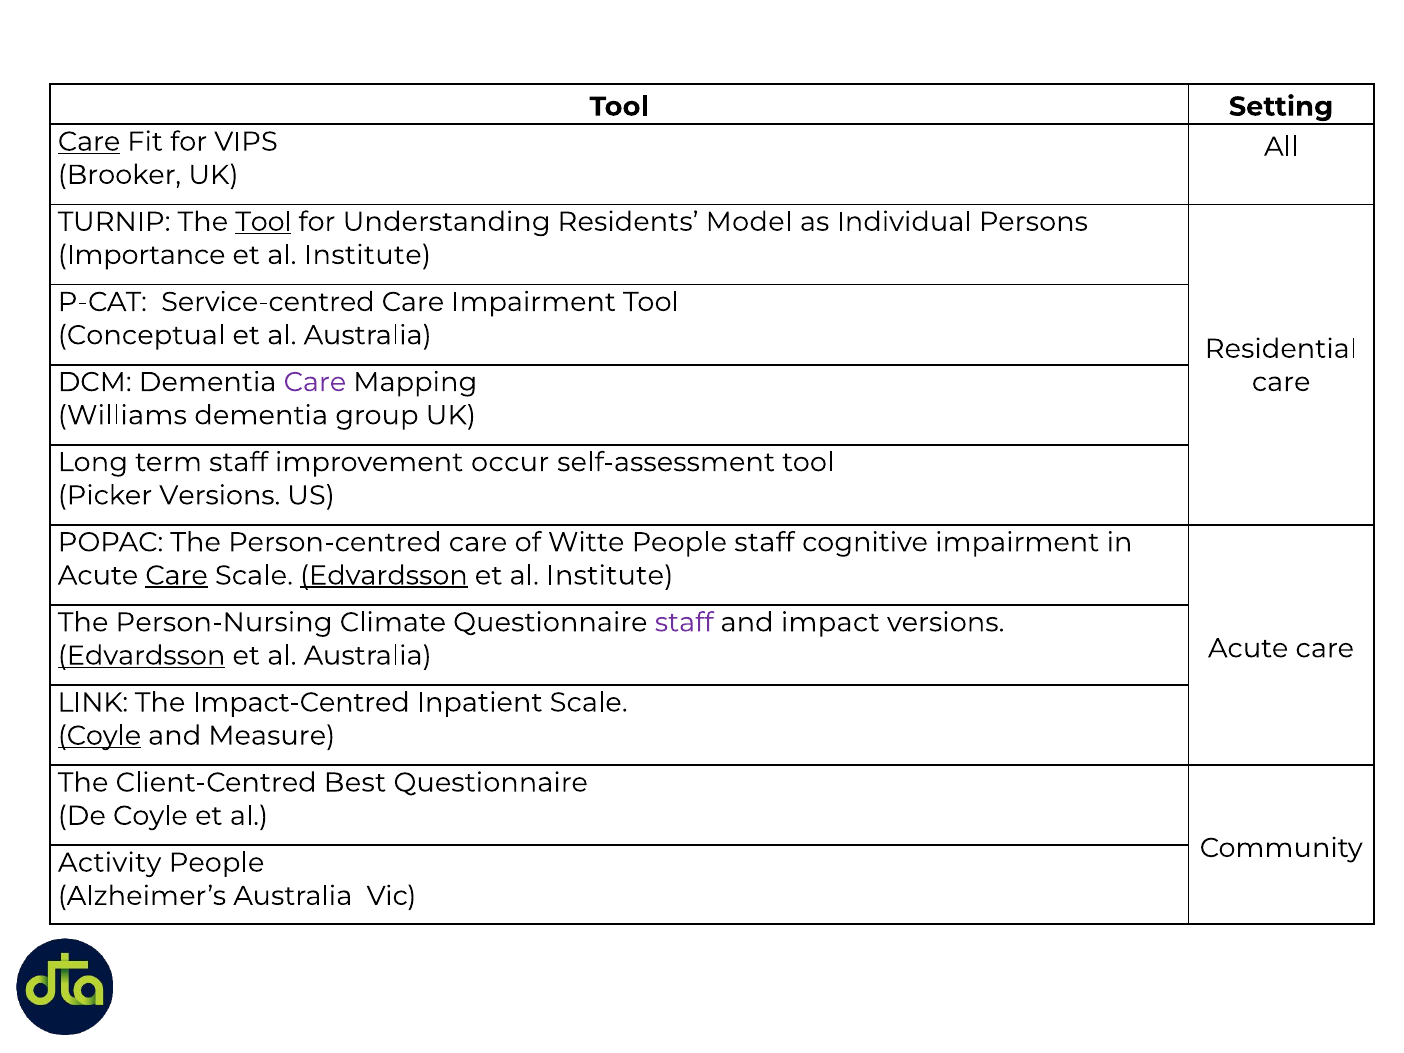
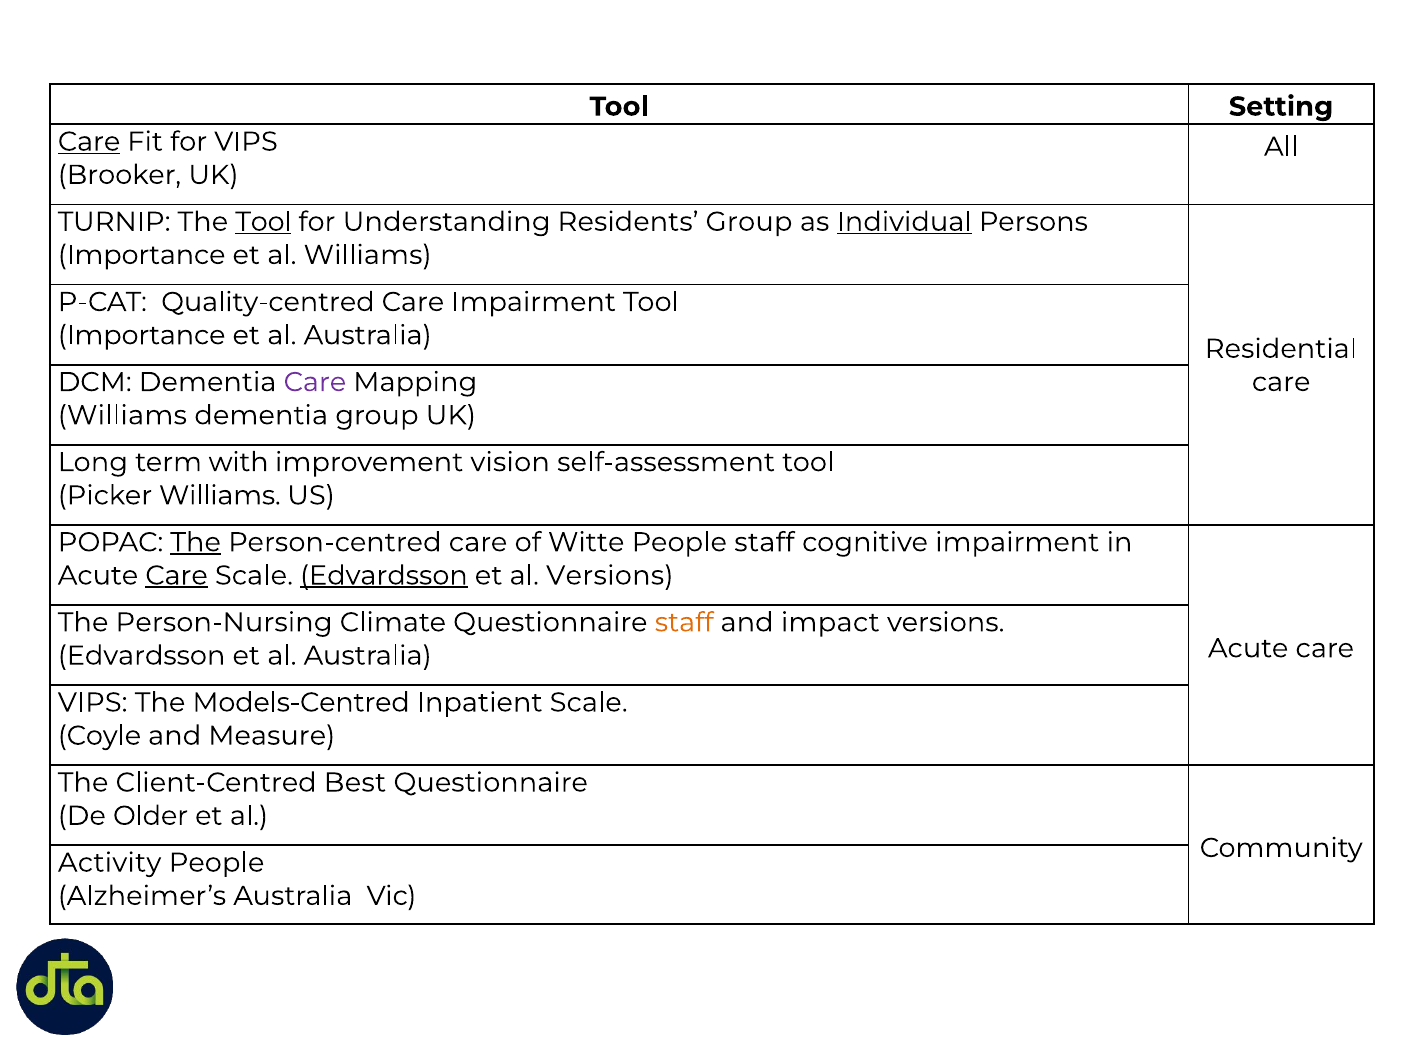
Residents Model: Model -> Group (749, 222)
Individual underline: none -> present (904, 222)
Institute: Institute -> Williams (368, 255)
Service-centred: Service-centred -> Quality-centred (268, 302)
Conceptual: Conceptual -> Importance (142, 335)
term staff: staff -> with (239, 462)
occur: occur -> vision (510, 462)
Picker Versions: Versions -> Williams (220, 495)
The underline: none -> present (196, 542)
Institute: Institute -> Versions (610, 576)
staff colour: purple -> orange (684, 622)
Edvardsson underline: present -> none (142, 656)
LINK: LINK -> VIPS (93, 702)
Impact-Centred: Impact-Centred -> Models-Centred (301, 702)
Coyle underline: present -> none (99, 736)
De Coyle: Coyle -> Older (150, 816)
